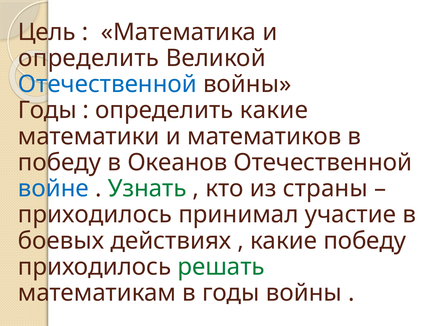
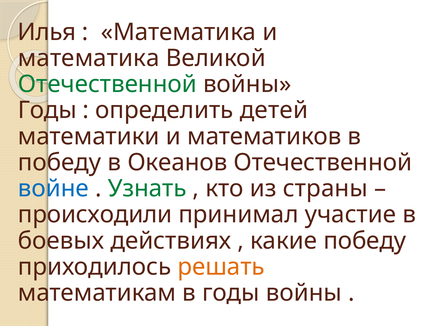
Цель: Цель -> Илья (47, 32)
определить: определить -> математика (89, 58)
Отечественной colour: blue -> green (107, 84)
определить какие: какие -> детей (274, 110)
приходилось: приходилось -> происходили (95, 215)
решать colour: green -> orange (221, 267)
